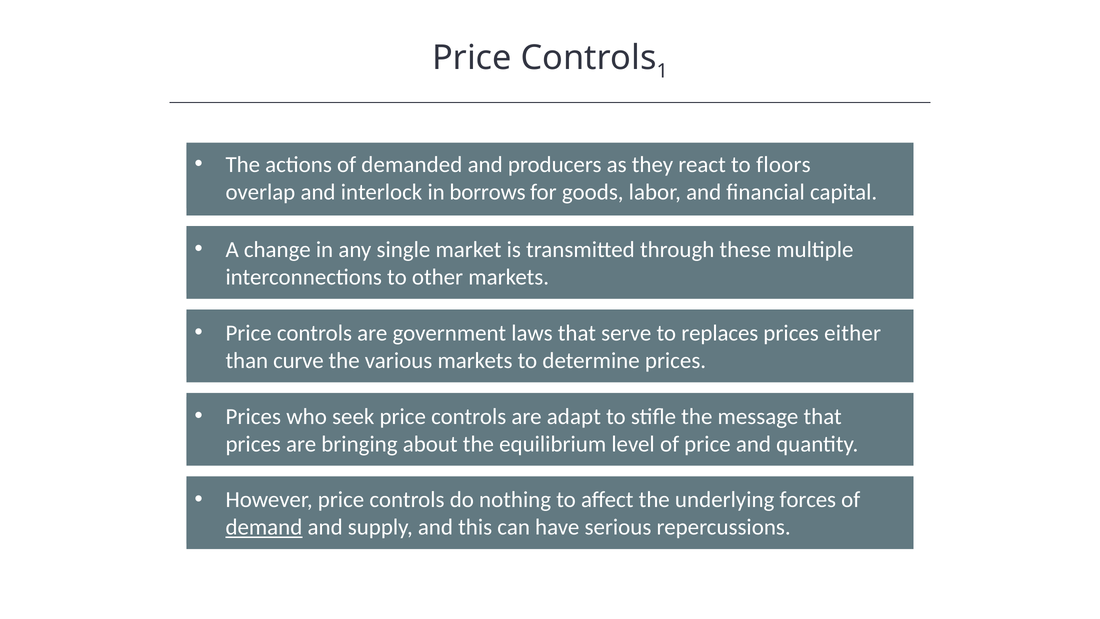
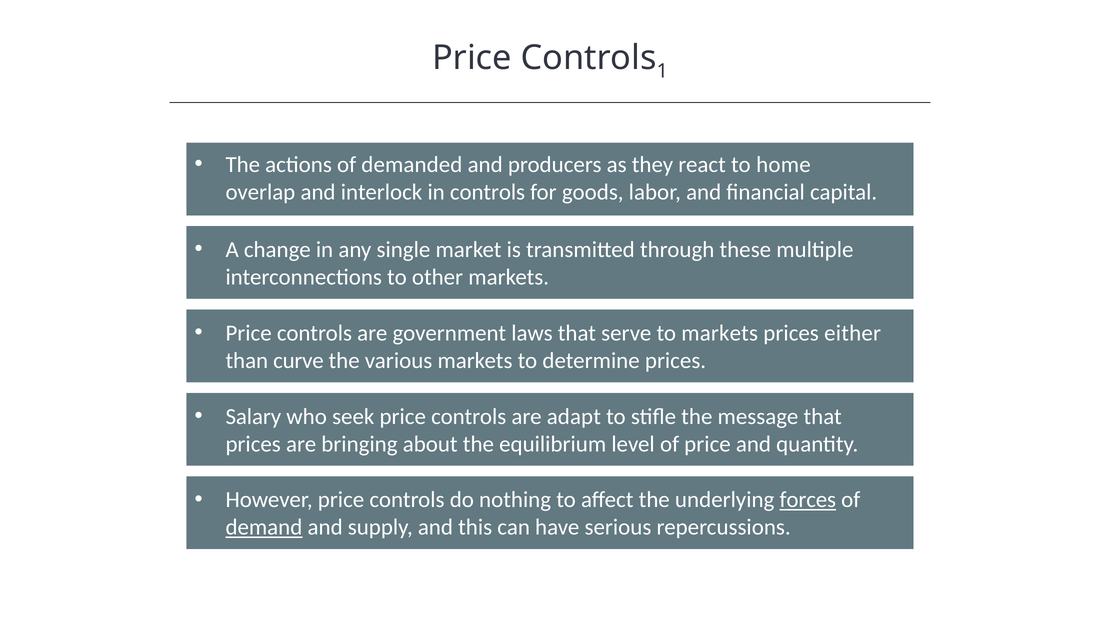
floors: floors -> home (783, 164)
in borrows: borrows -> controls (487, 192)
to replaces: replaces -> markets (720, 333)
Prices: Prices -> Salary (253, 416)
forces underline: none -> present (808, 500)
